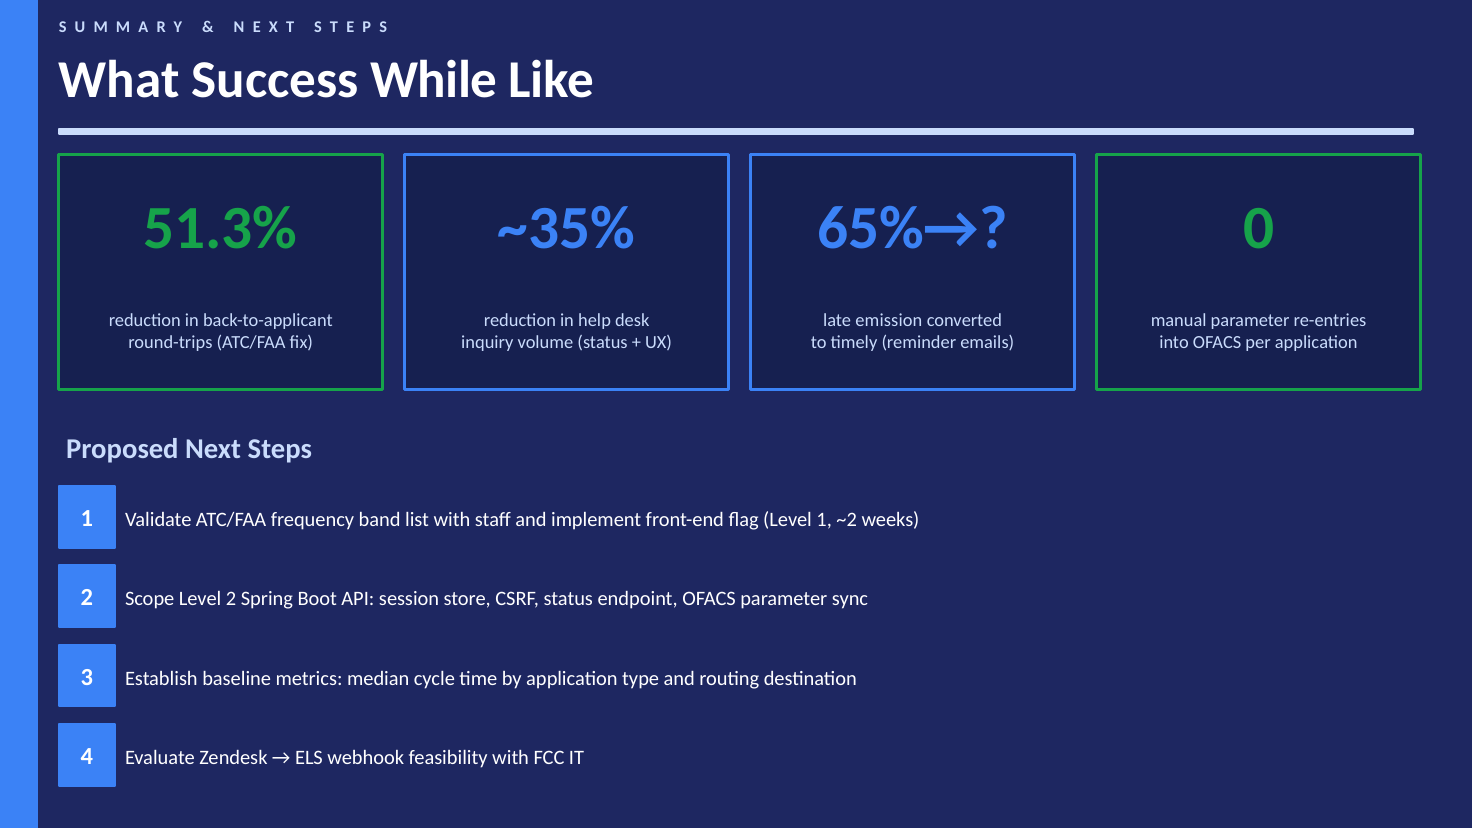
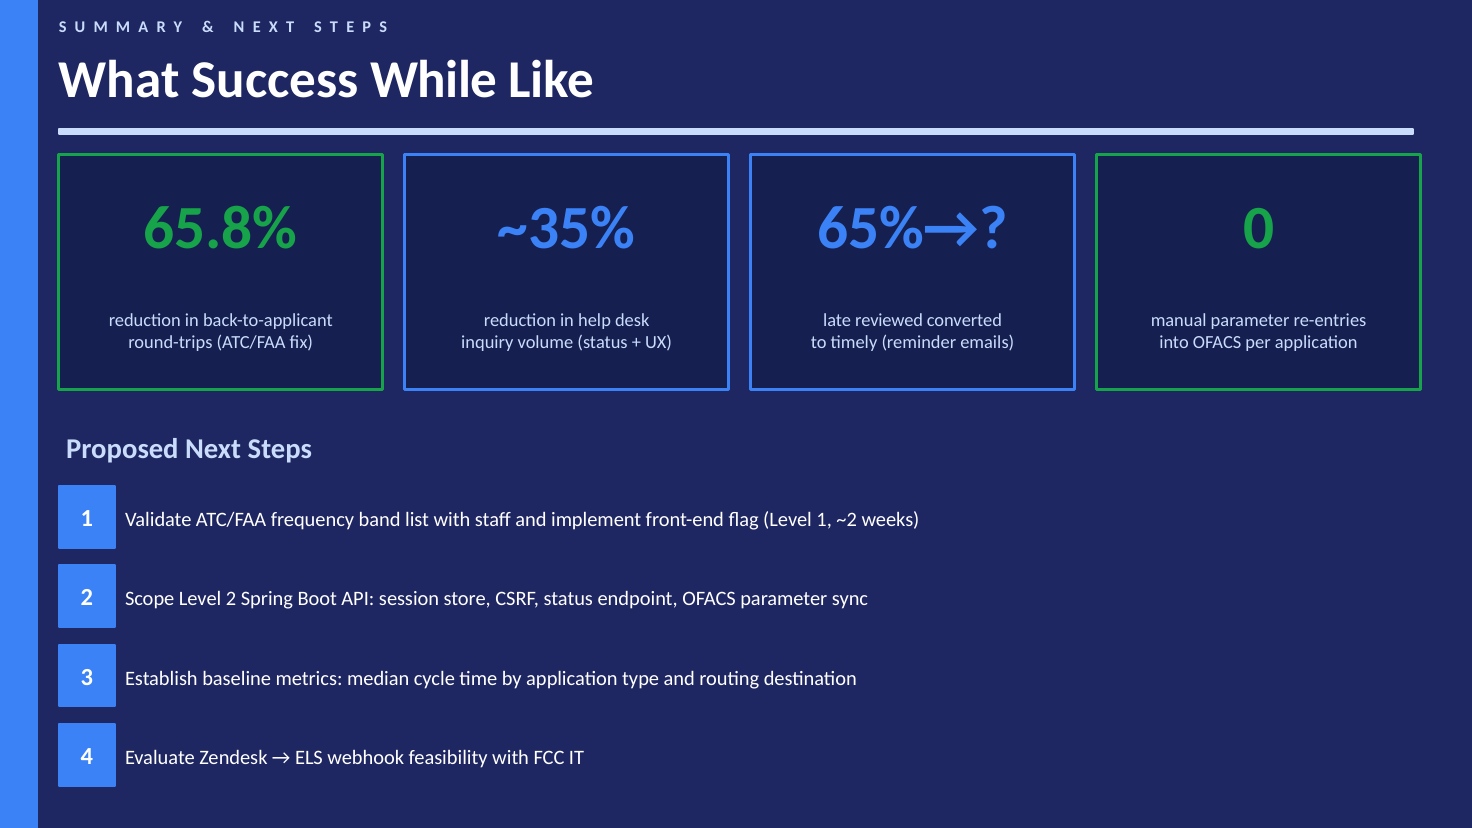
51.3%: 51.3% -> 65.8% (221, 229)
emission: emission -> reviewed (889, 321)
